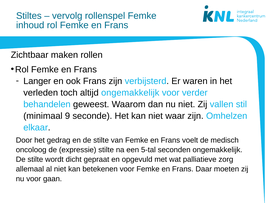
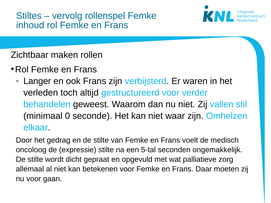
altijd ongemakkelijk: ongemakkelijk -> gestructureerd (130, 93)
9: 9 -> 0 (68, 116)
